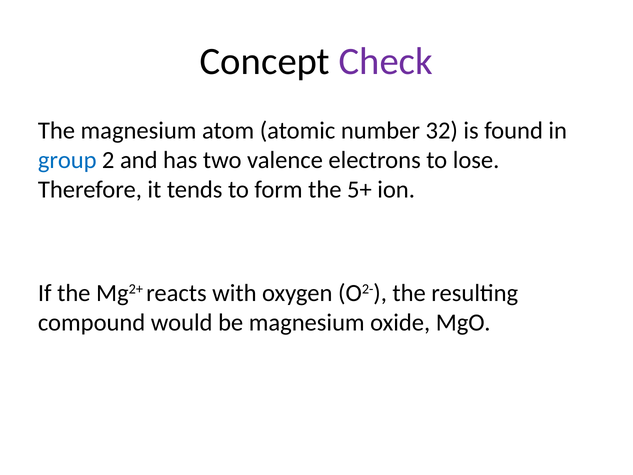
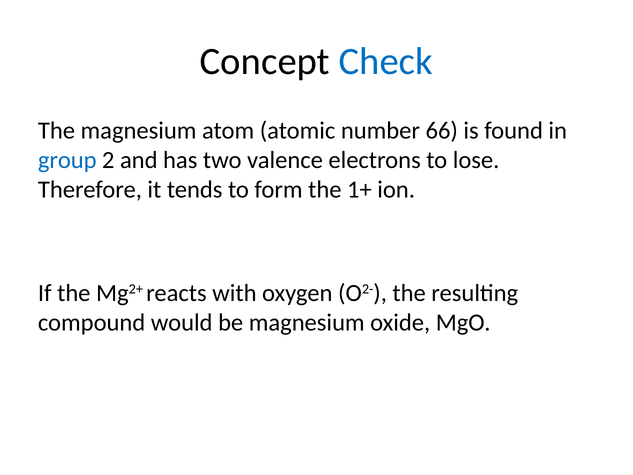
Check colour: purple -> blue (386, 61)
32: 32 -> 66 (442, 130)
5+: 5+ -> 1+ (359, 190)
